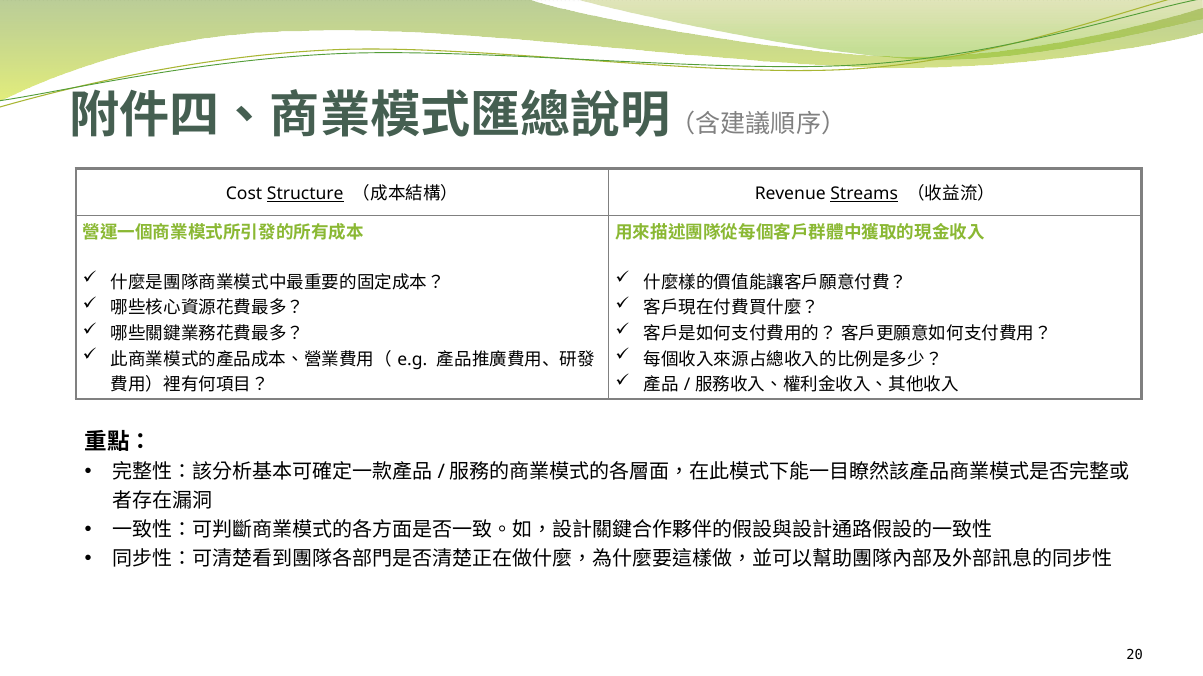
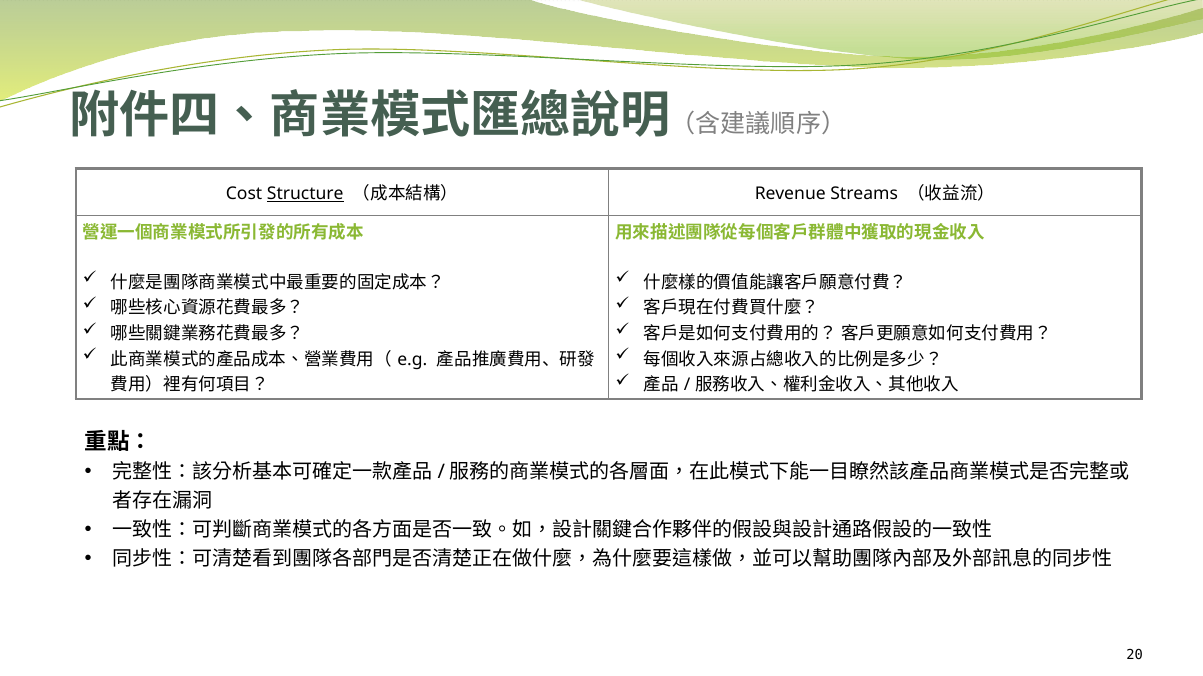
Streams underline: present -> none (864, 194)
